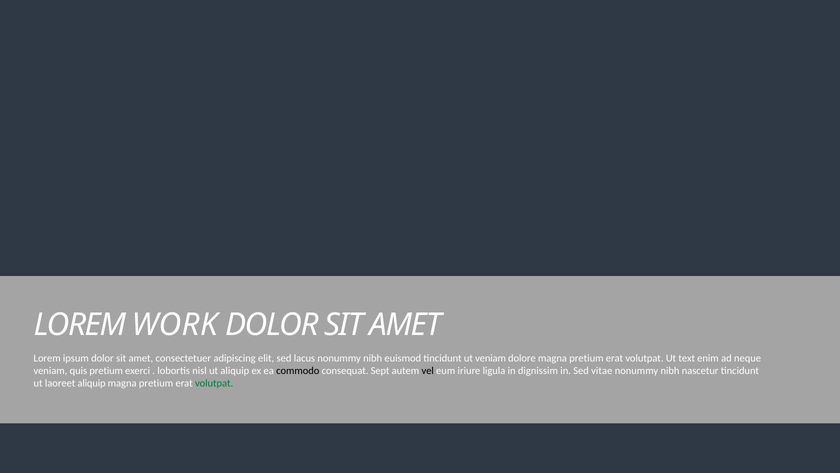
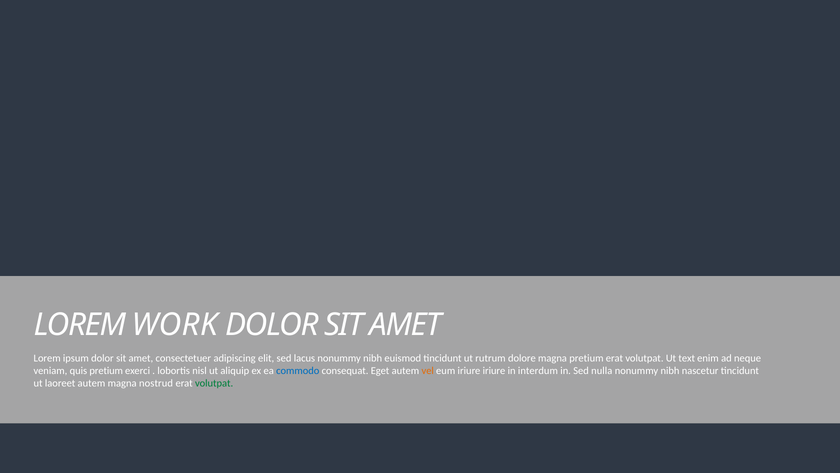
ut veniam: veniam -> rutrum (490, 358)
commodo colour: black -> blue (298, 370)
Sept: Sept -> Eget (380, 370)
vel colour: black -> orange (428, 370)
iriure ligula: ligula -> iriure (494, 370)
dignissim: dignissim -> interdum (538, 370)
vitae: vitae -> nulla (602, 370)
laoreet aliquip: aliquip -> autem (91, 383)
pretium: pretium -> nostrud (156, 383)
